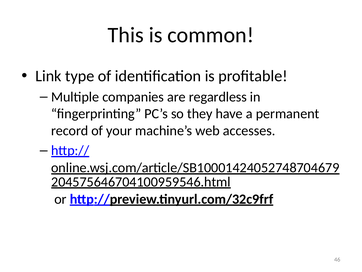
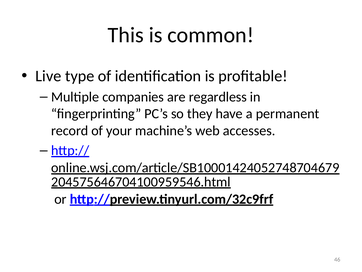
Link: Link -> Live (48, 76)
